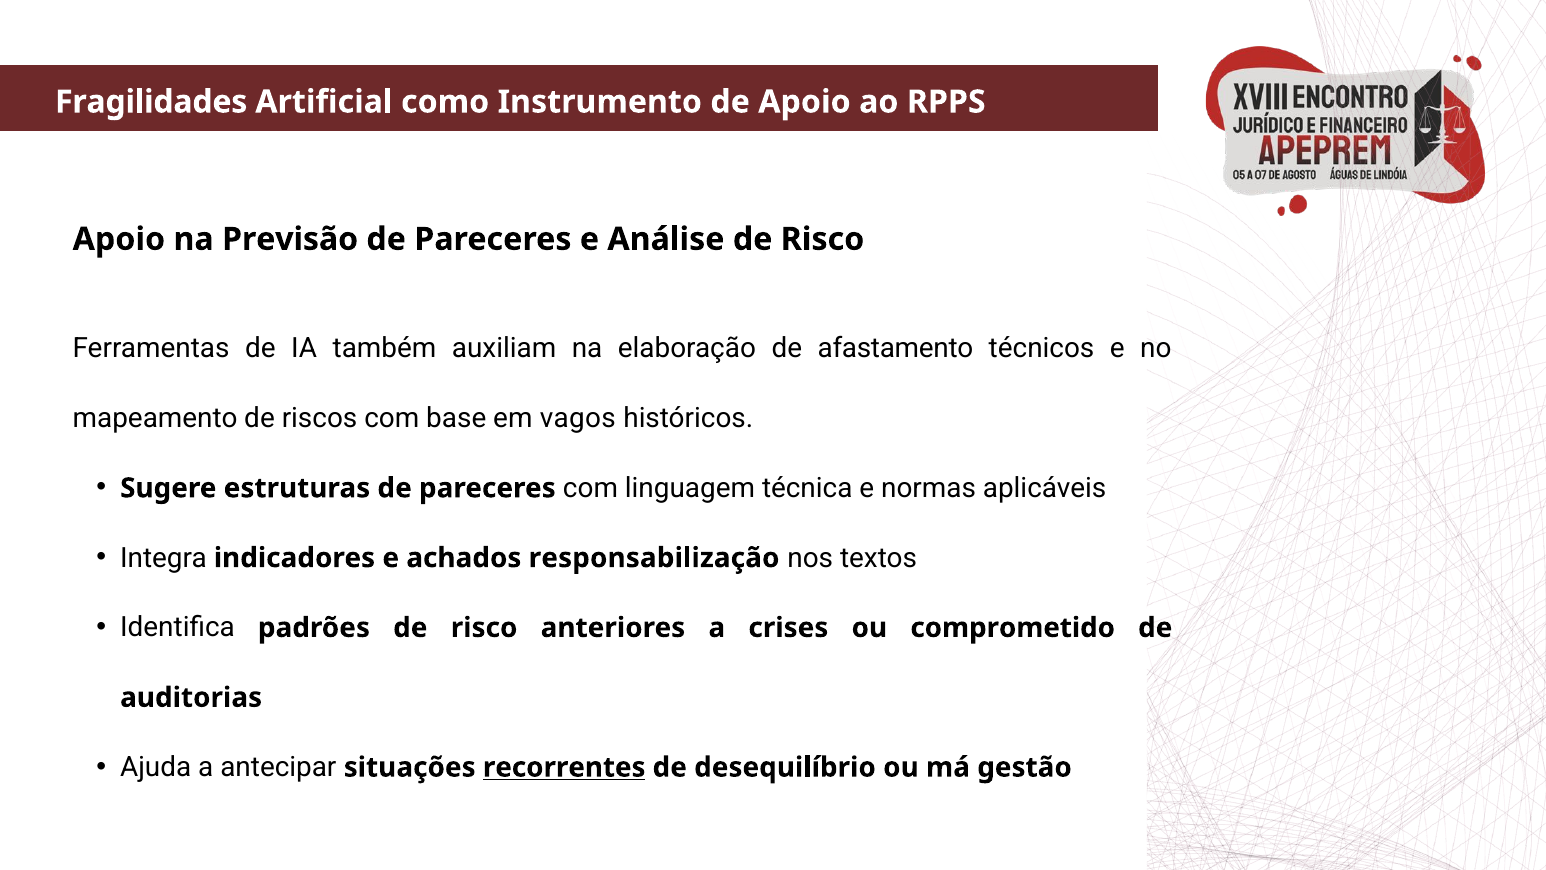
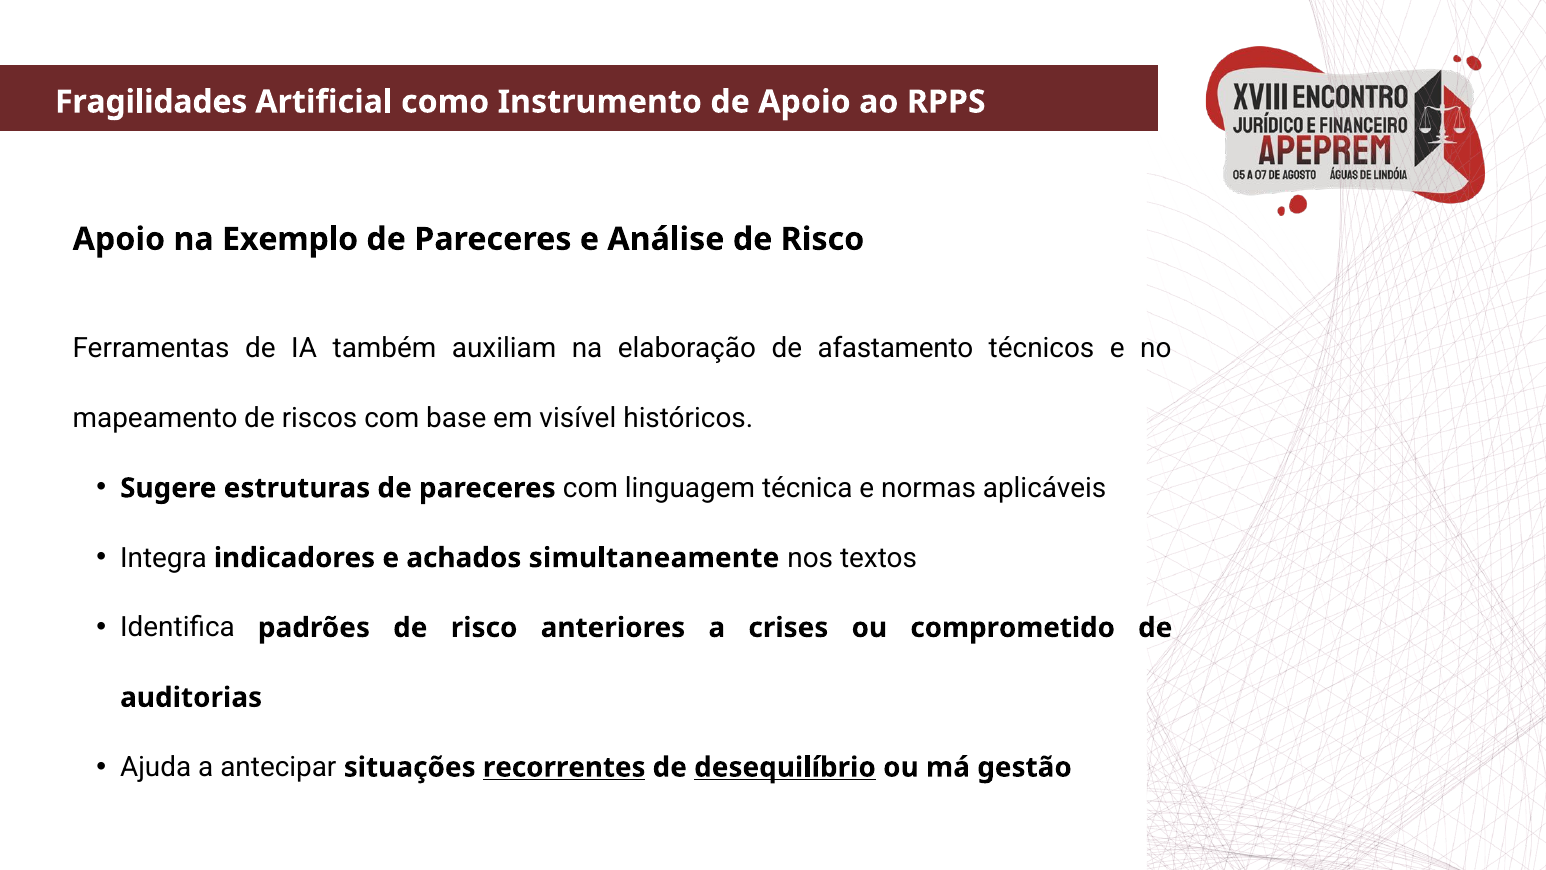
Previsão: Previsão -> Exemplo (290, 239)
vagos: vagos -> visível (578, 418)
responsabilização: responsabilização -> simultaneamente (654, 558)
desequilíbrio underline: none -> present (785, 767)
